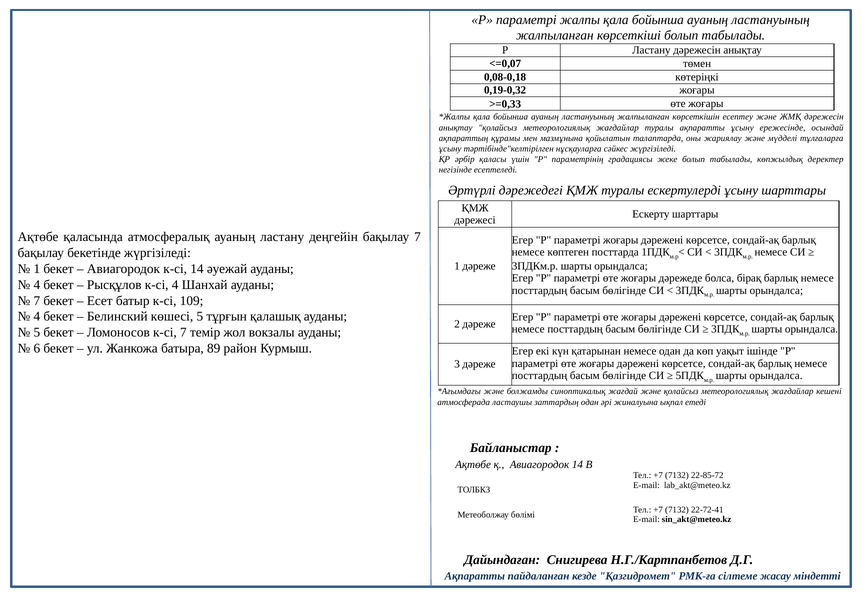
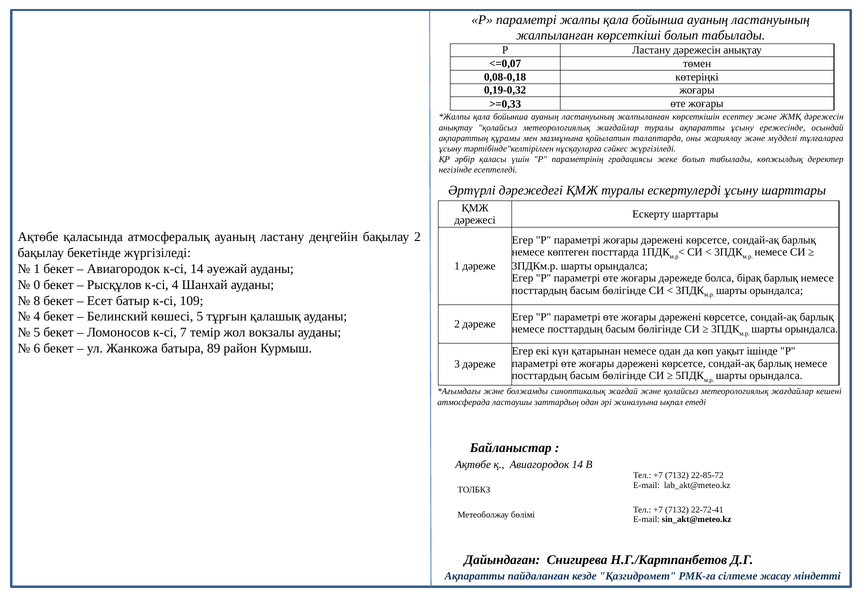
бақылау 7: 7 -> 2 (417, 237)
4: 4 -> 0 (37, 285)
7: 7 -> 8 (37, 301)
